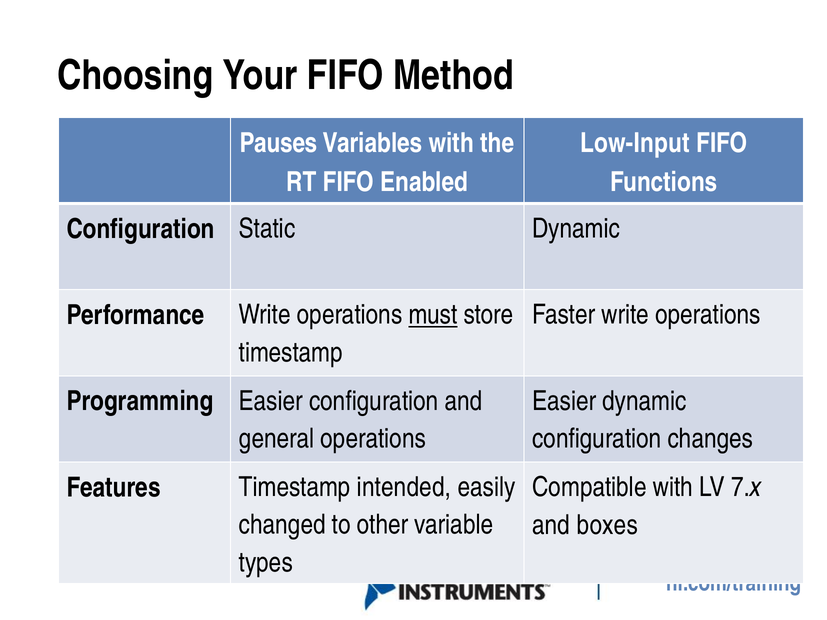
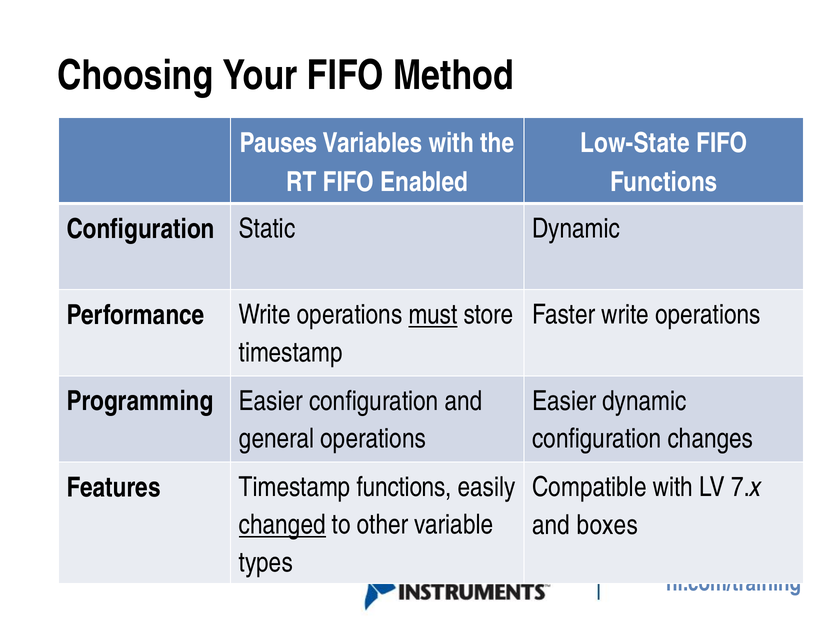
Low-Input: Low-Input -> Low-State (635, 143)
Timestamp intended: intended -> functions (404, 487)
changed underline: none -> present (282, 525)
